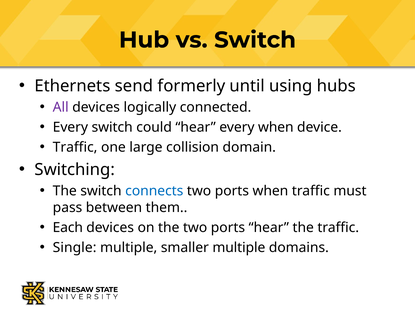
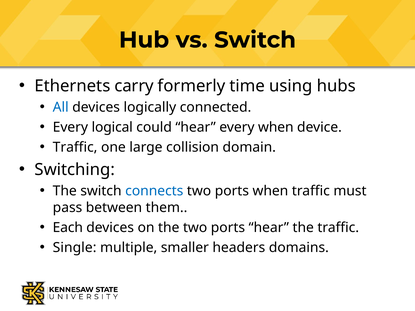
send: send -> carry (134, 86)
until: until -> time (247, 86)
All colour: purple -> blue (61, 107)
Every switch: switch -> logical (112, 127)
smaller multiple: multiple -> headers (239, 248)
